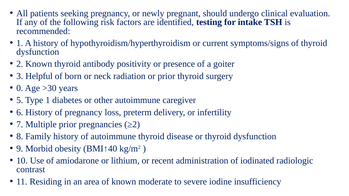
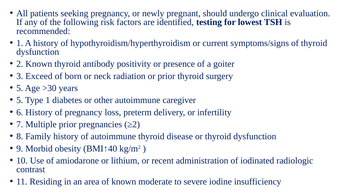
intake: intake -> lowest (250, 22)
Helpful: Helpful -> Exceed (39, 76)
0: 0 -> 5 (20, 88)
